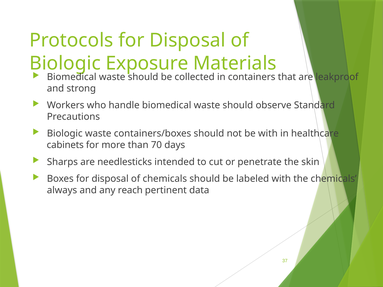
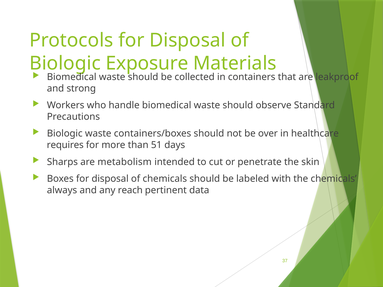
be with: with -> over (268, 134)
cabinets: cabinets -> requires (65, 145)
70: 70 -> 51 (156, 145)
needlesticks: needlesticks -> metabolism (125, 162)
